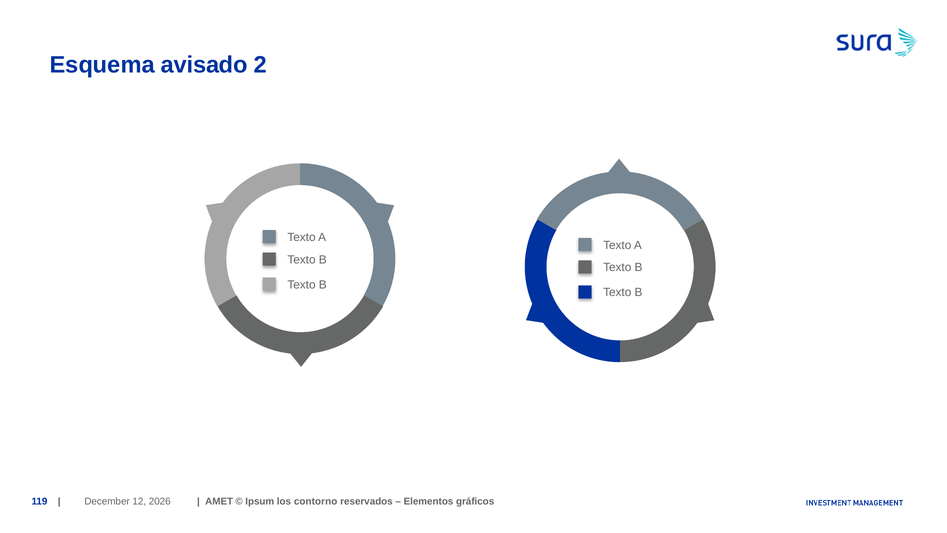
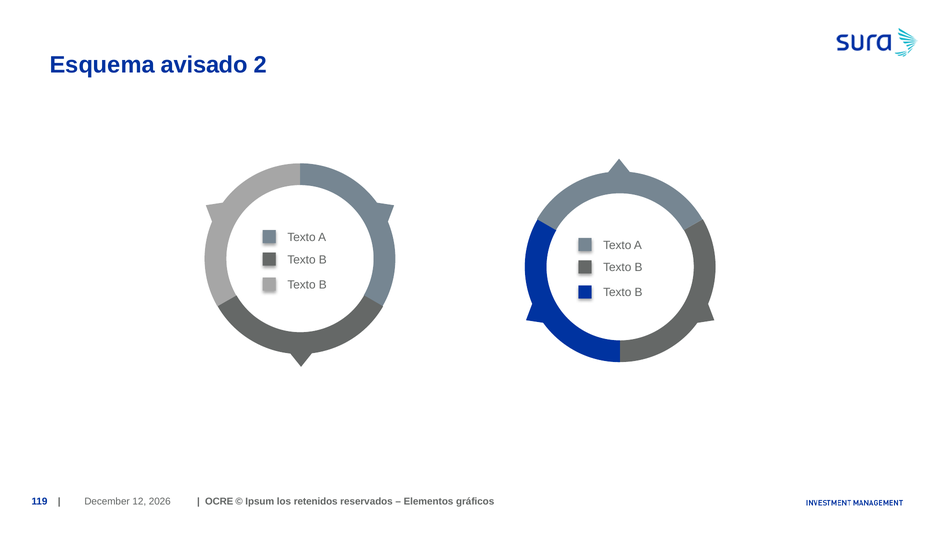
AMET: AMET -> OCRE (219, 501)
contorno: contorno -> retenidos (316, 501)
